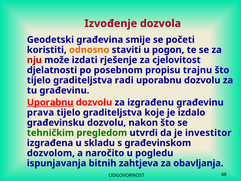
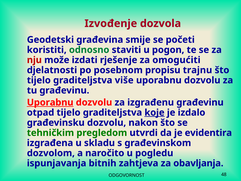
odnosno colour: orange -> green (89, 50)
cjelovitost: cjelovitost -> omogućiti (176, 60)
radi: radi -> više (124, 80)
prava: prava -> otpad (41, 112)
koje underline: none -> present (155, 112)
investitor: investitor -> evidentira (208, 133)
